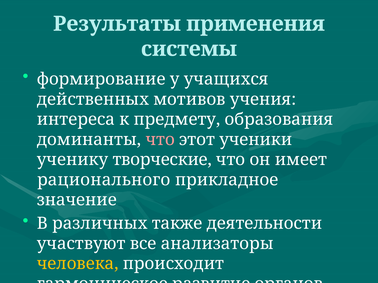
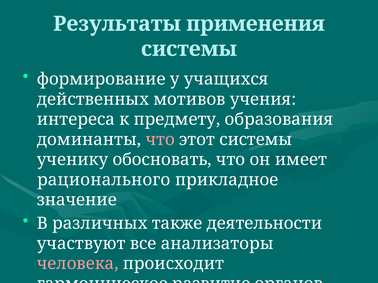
этот ученики: ученики -> системы (256, 140)
творческие: творческие -> обосновать (162, 160)
человека colour: yellow -> pink (78, 264)
